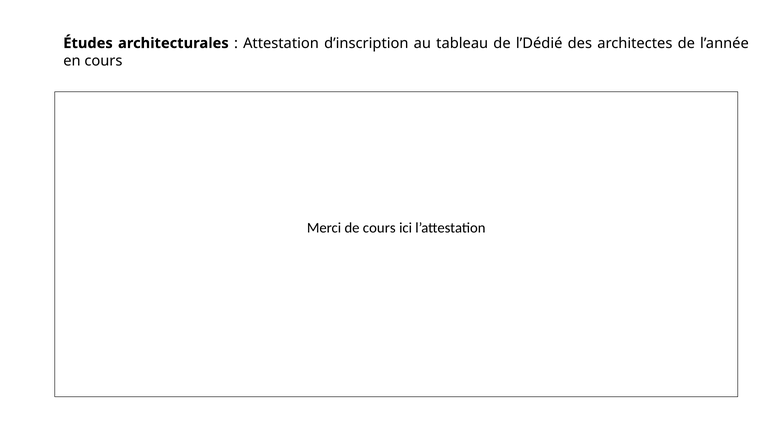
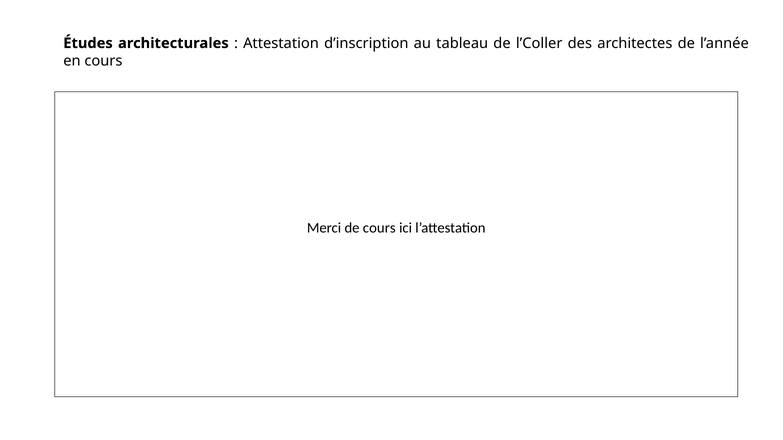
l’Dédié: l’Dédié -> l’Coller (539, 43)
